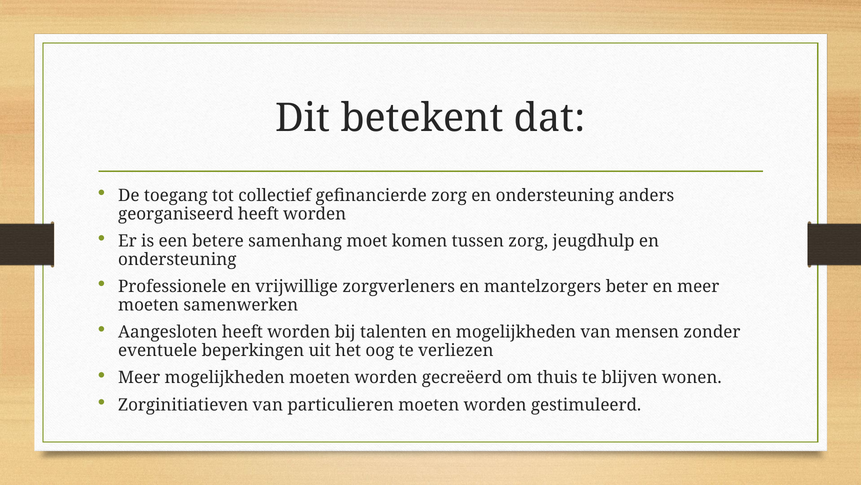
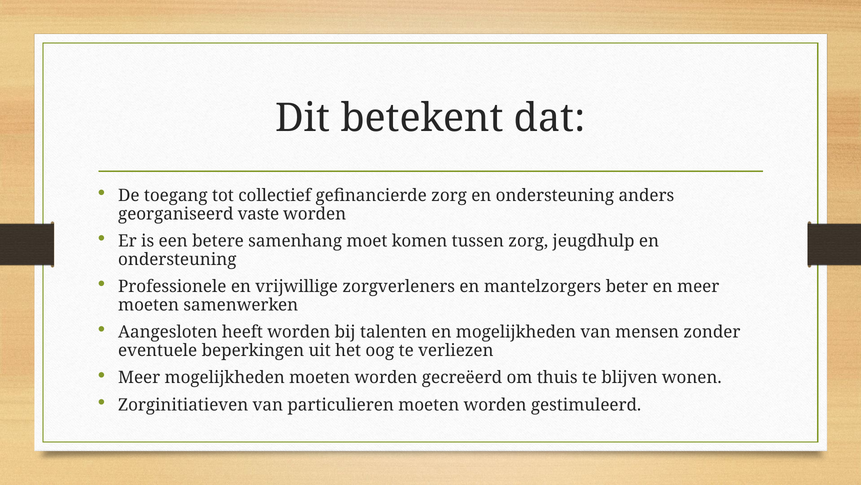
georganiseerd heeft: heeft -> vaste (258, 214)
